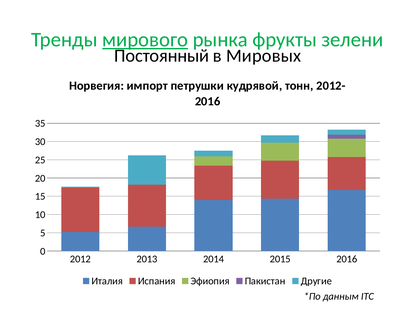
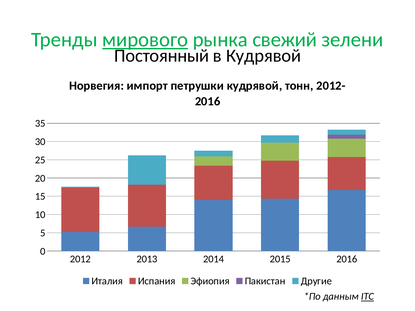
фрукты: фрукты -> свежий (285, 40)
в Мировых: Мировых -> Кудрявой (264, 56)
ITC underline: none -> present (367, 297)
